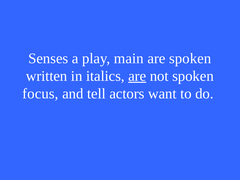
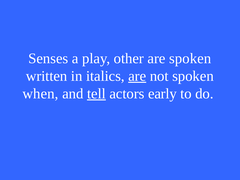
main: main -> other (129, 58)
focus: focus -> when (40, 94)
tell underline: none -> present (96, 94)
want: want -> early (162, 94)
